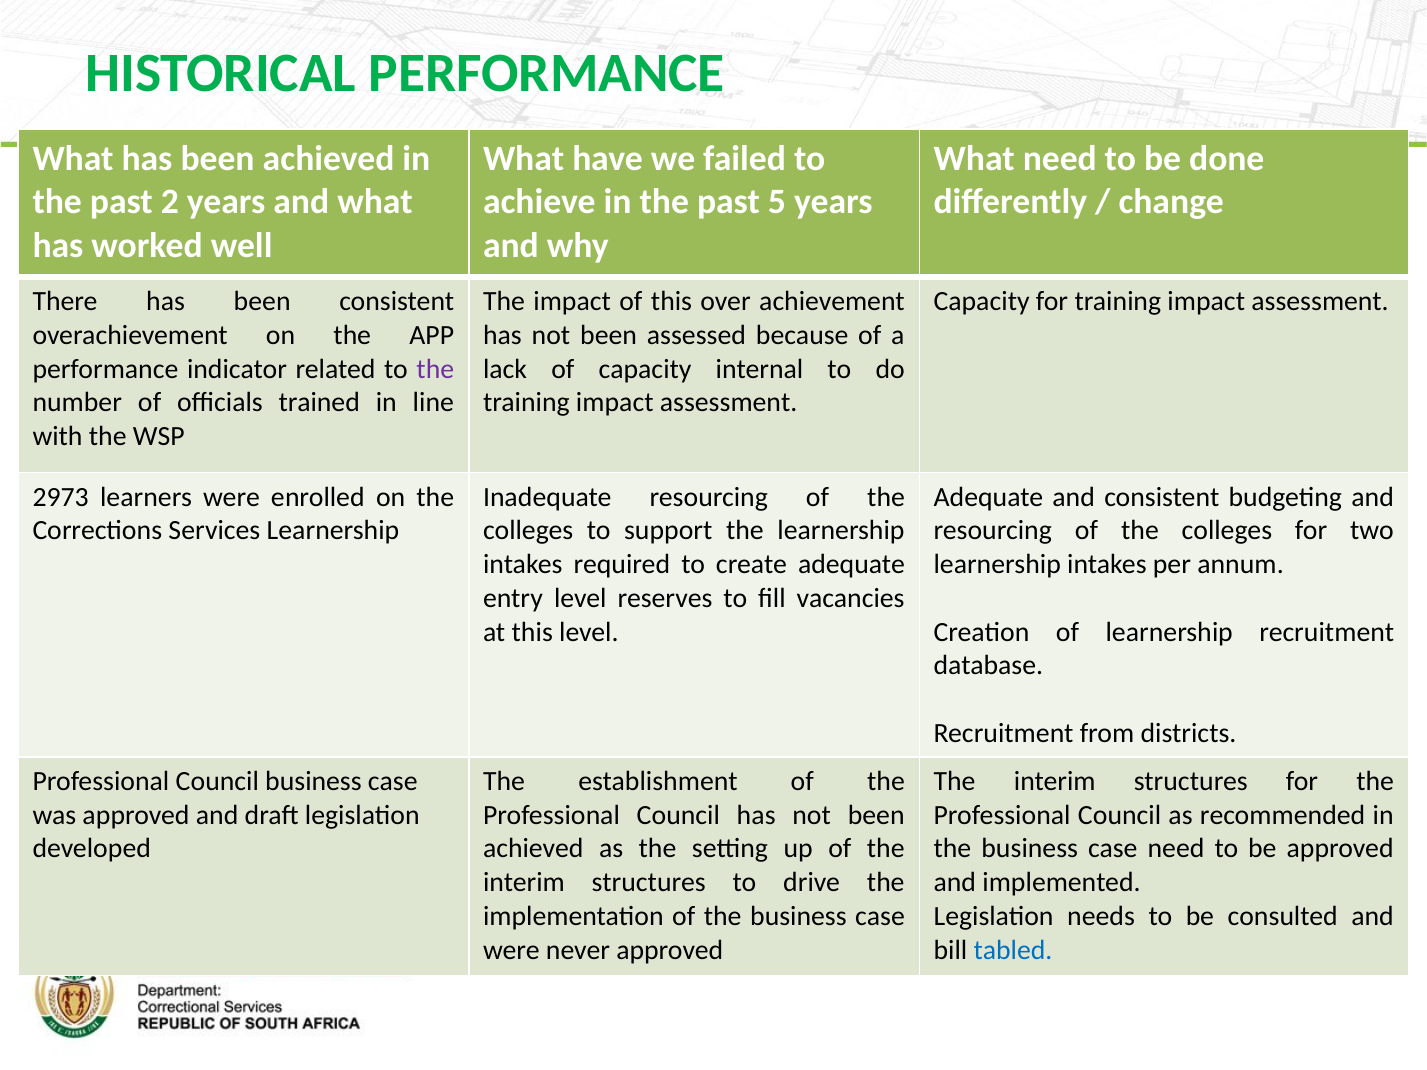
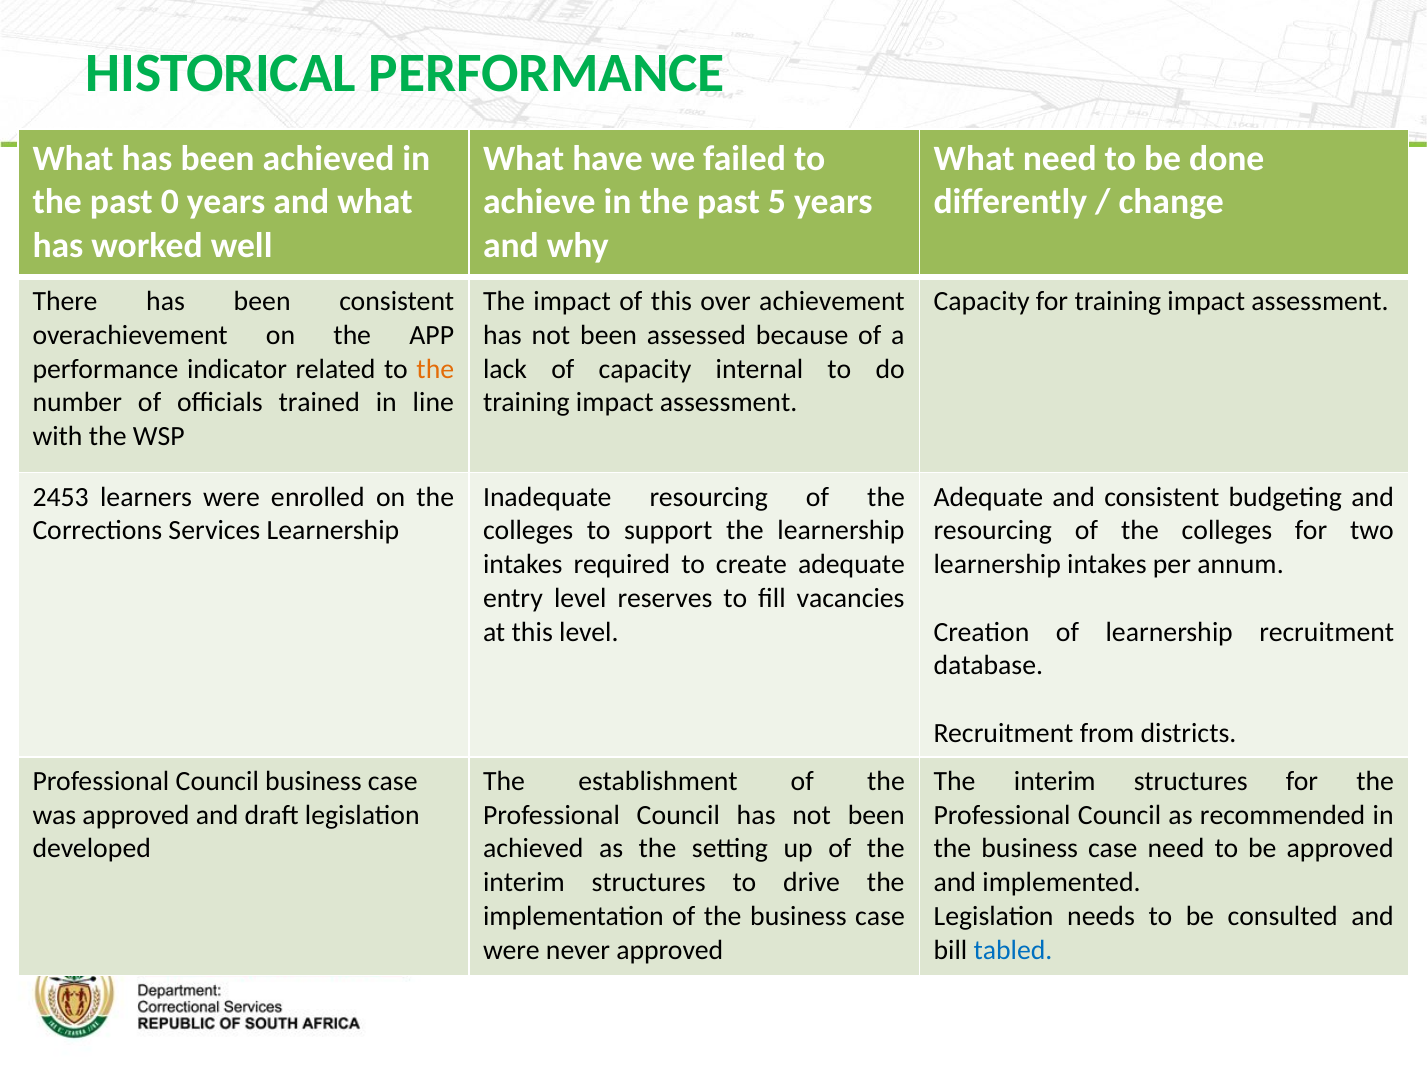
2: 2 -> 0 (170, 202)
the colour: purple -> orange (435, 369)
2973: 2973 -> 2453 (61, 497)
